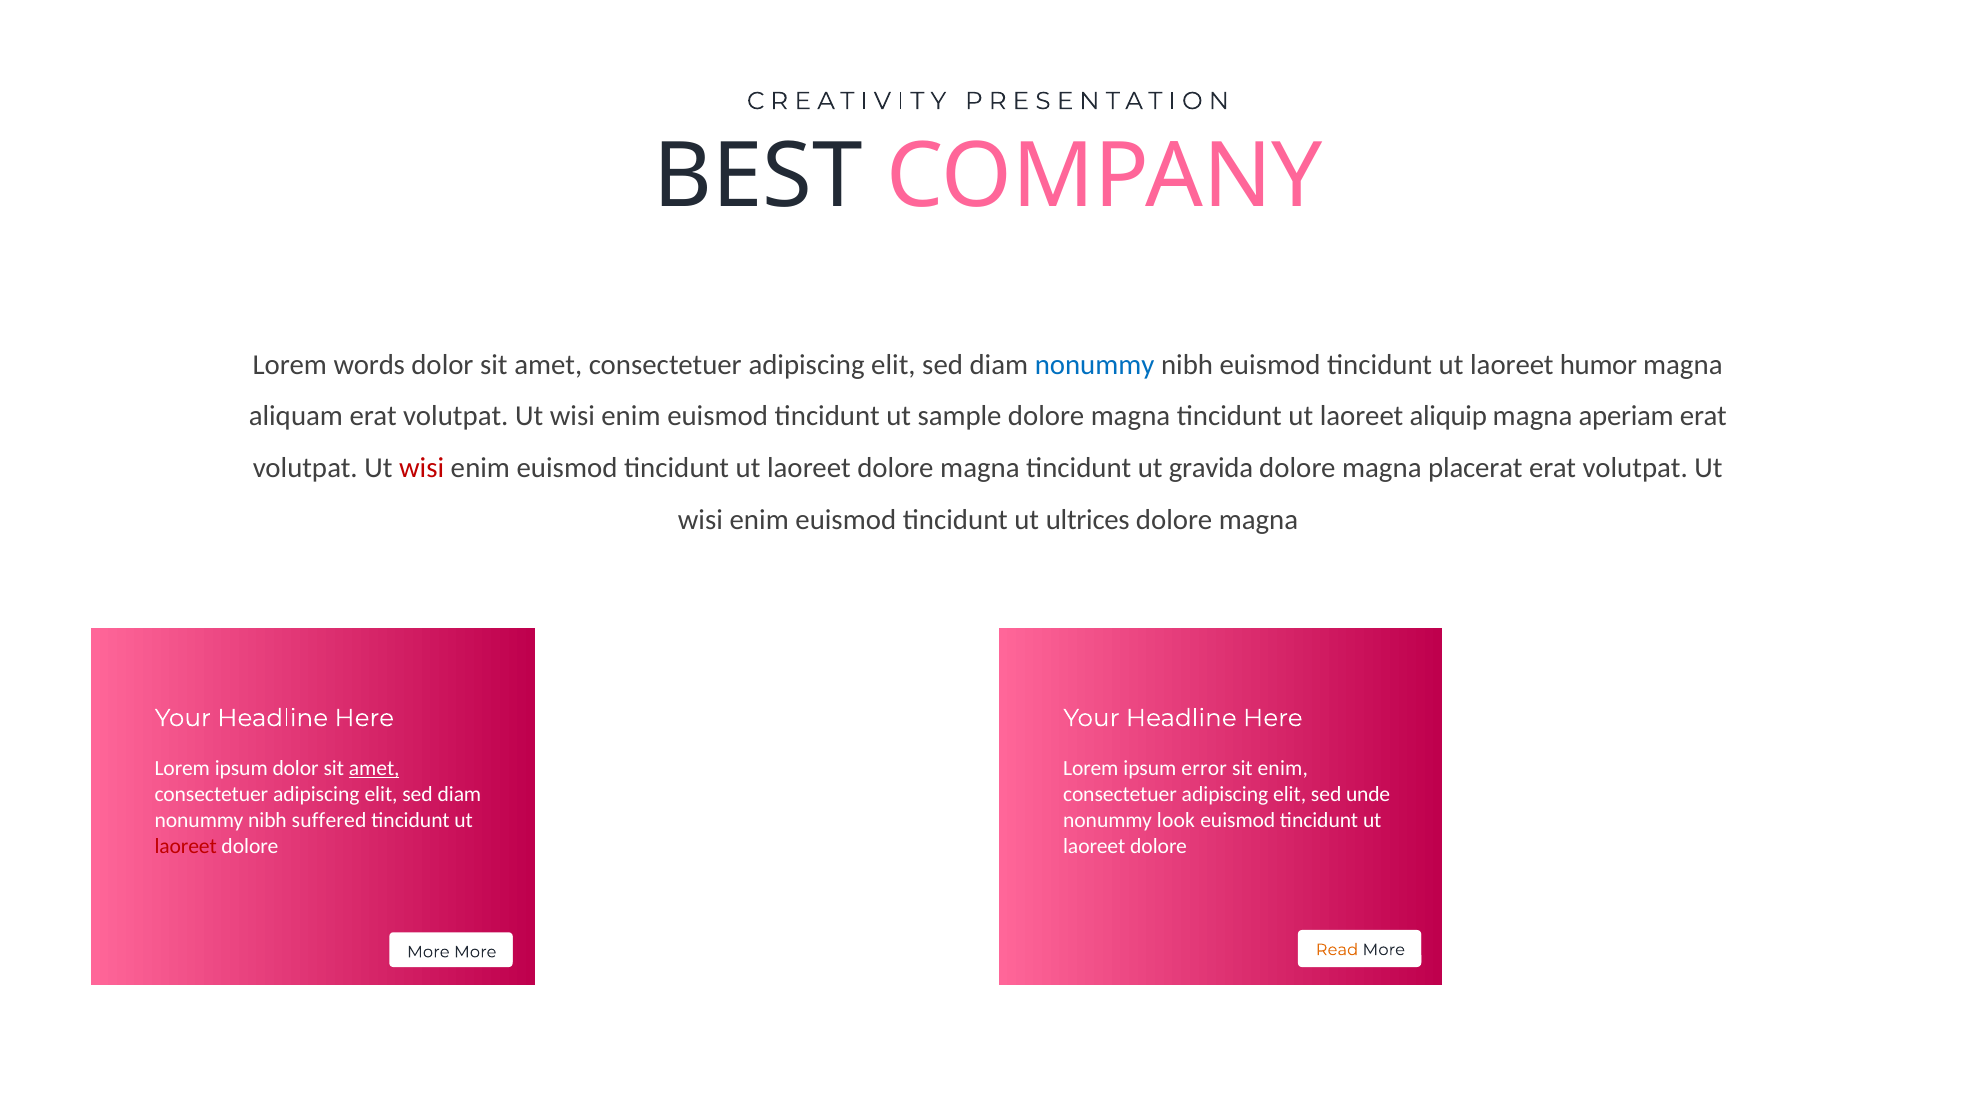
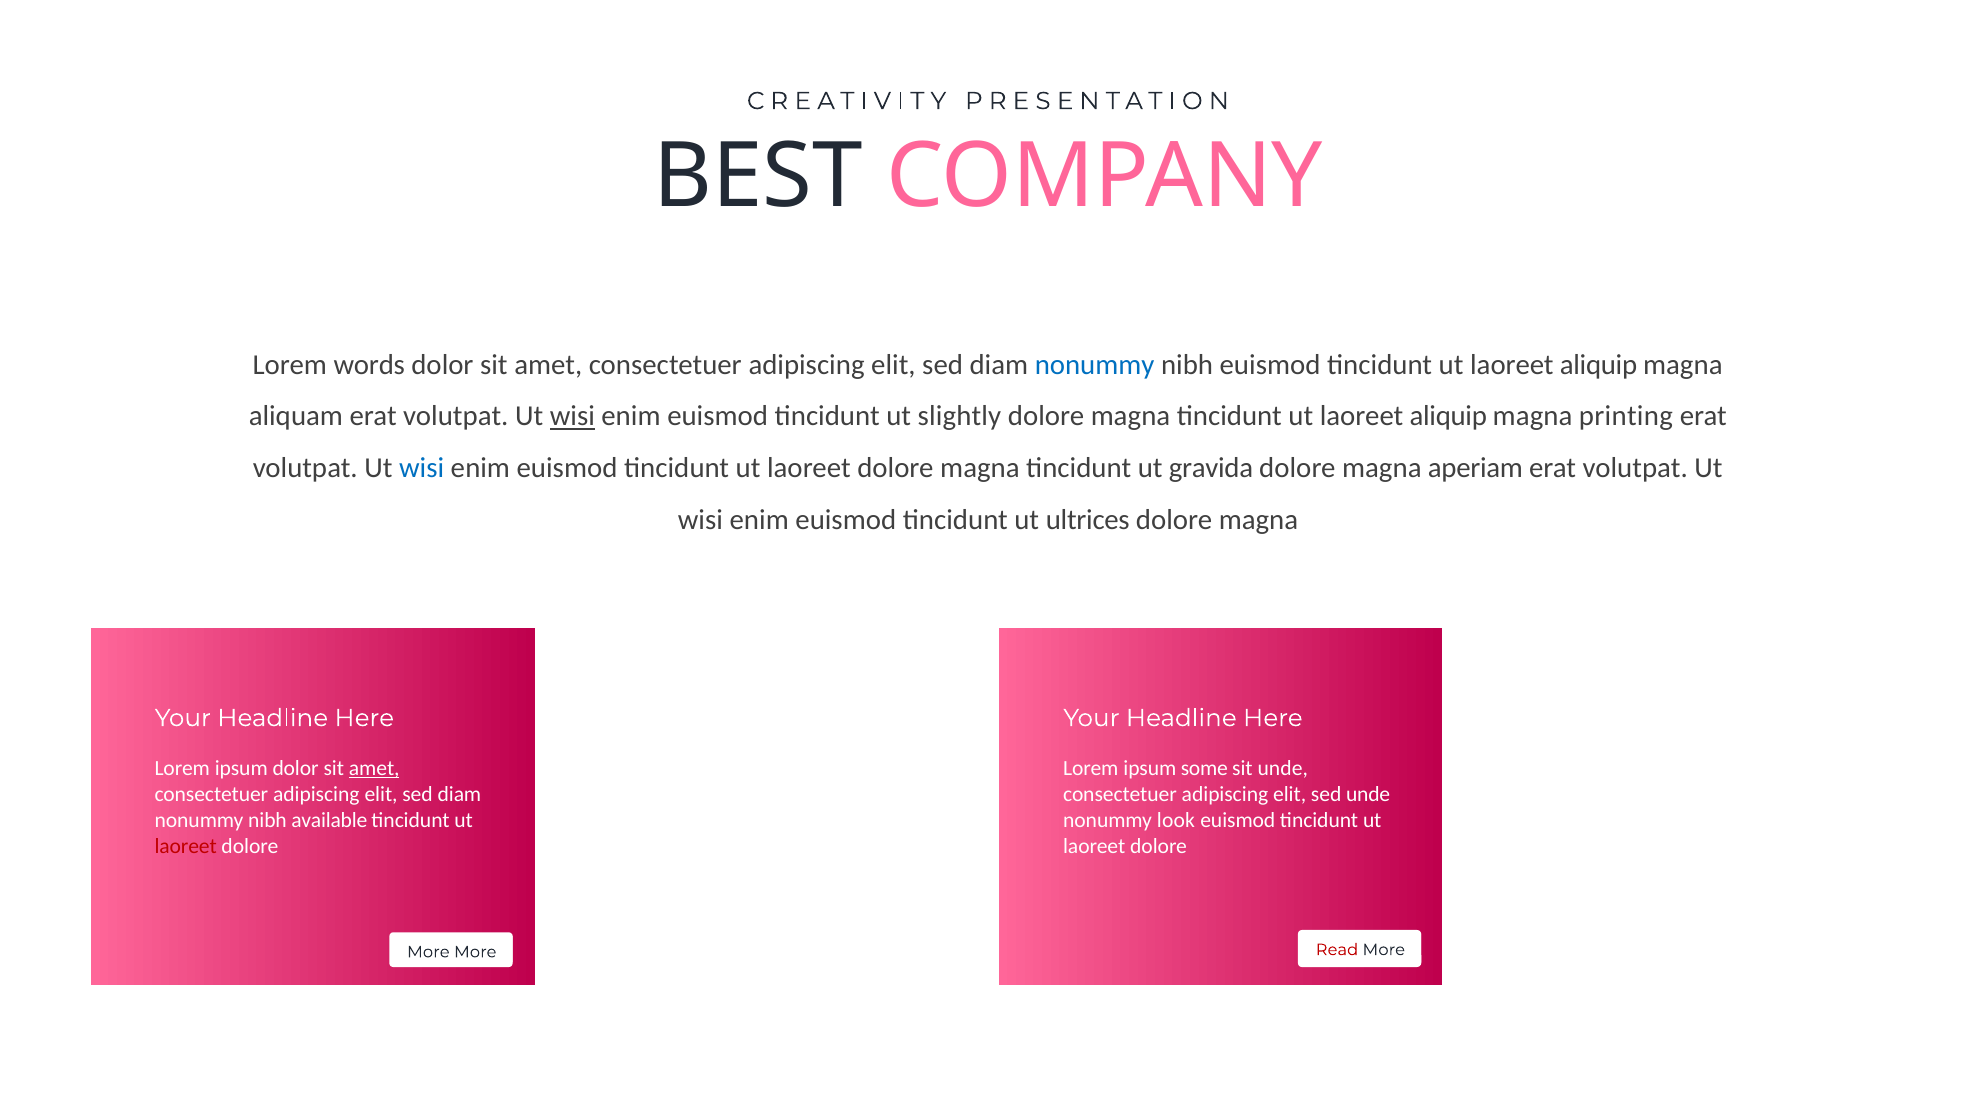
humor: humor -> aliquip (1599, 365)
wisi underline: none -> present (572, 416)
sample: sample -> slightly (959, 416)
aperiam: aperiam -> printing (1626, 416)
wisi colour: red -> blue (422, 468)
placerat: placerat -> aperiam (1475, 468)
error: error -> some (1204, 768)
sit enim: enim -> unde (1283, 768)
suffered: suffered -> available (329, 820)
Read colour: orange -> red (1337, 950)
